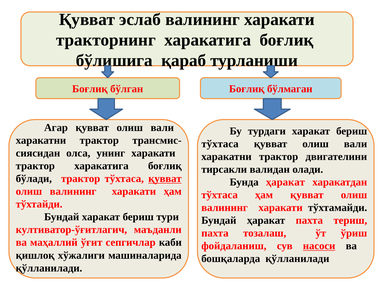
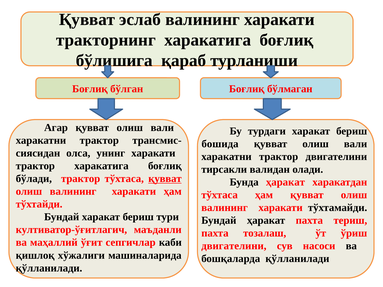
тўхтаса: тўхтаса -> бошида (220, 144)
фойдаланиш: фойдаланиш -> двигателини (234, 246)
насоси underline: present -> none (319, 246)
